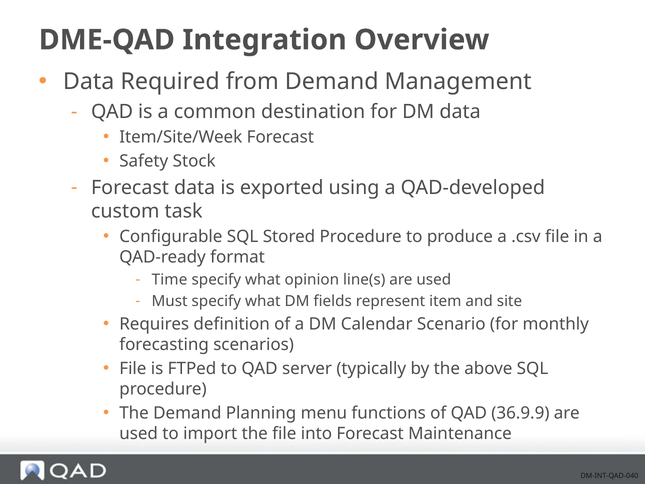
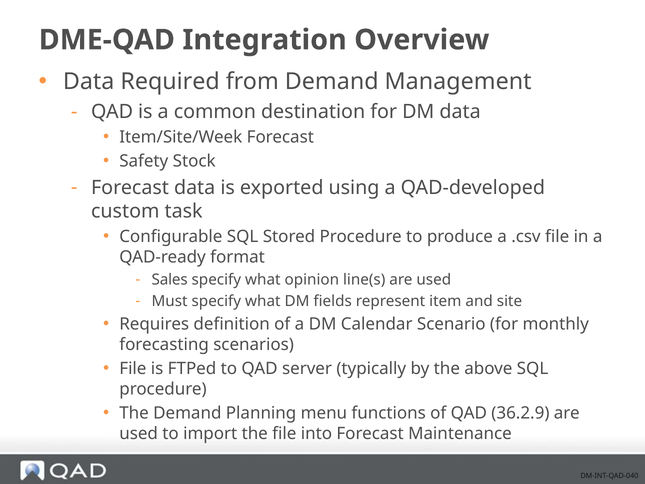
Time: Time -> Sales (170, 279)
36.9.9: 36.9.9 -> 36.2.9 (520, 413)
